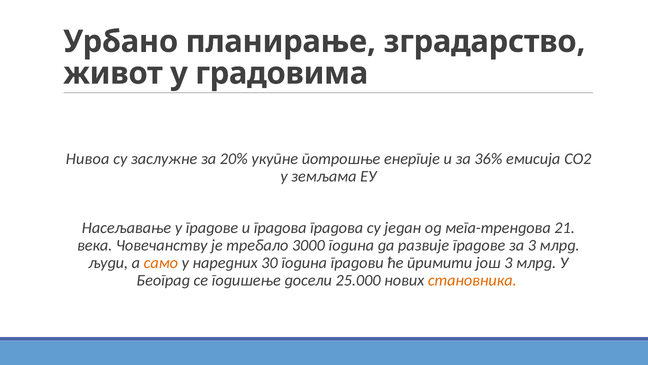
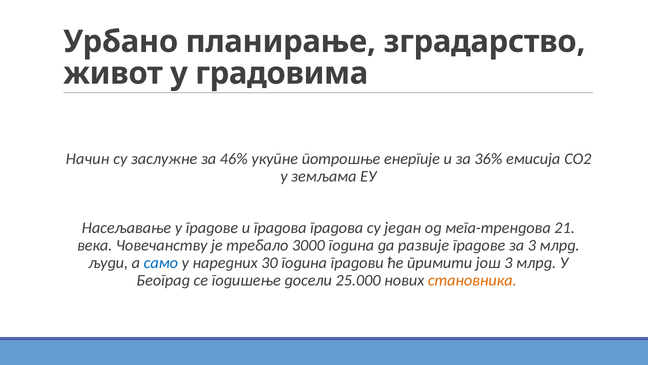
Нивоа: Нивоа -> Начин (88, 159)
20%: 20% -> 46% (234, 159)
само colour: orange -> blue (161, 262)
